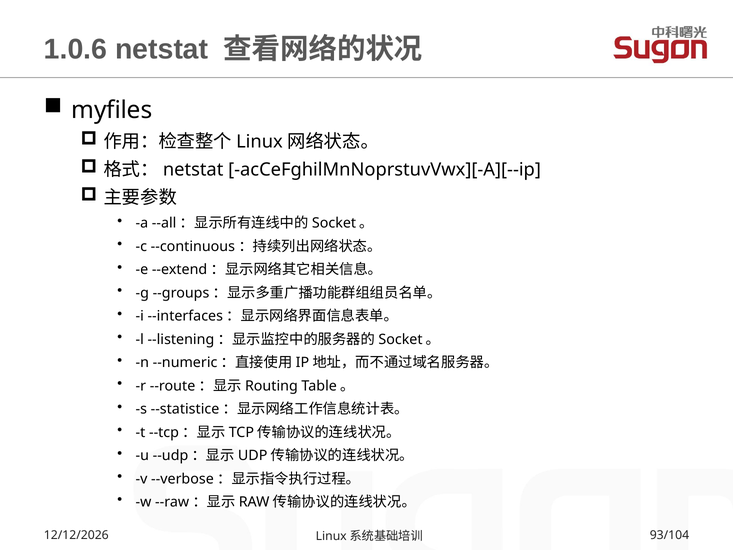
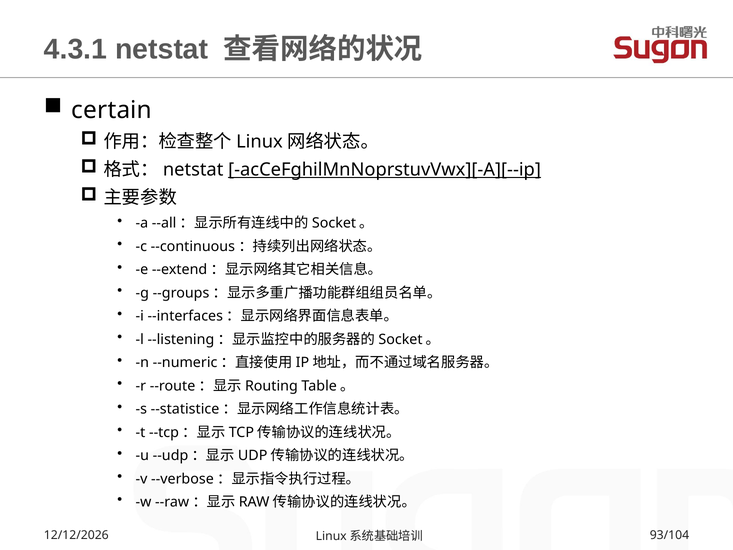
1.0.6: 1.0.6 -> 4.3.1 (76, 49)
myfiles: myfiles -> certain (112, 110)
acCeFghilMnNoprstuvVwx][-A][--ip underline: none -> present (385, 170)
